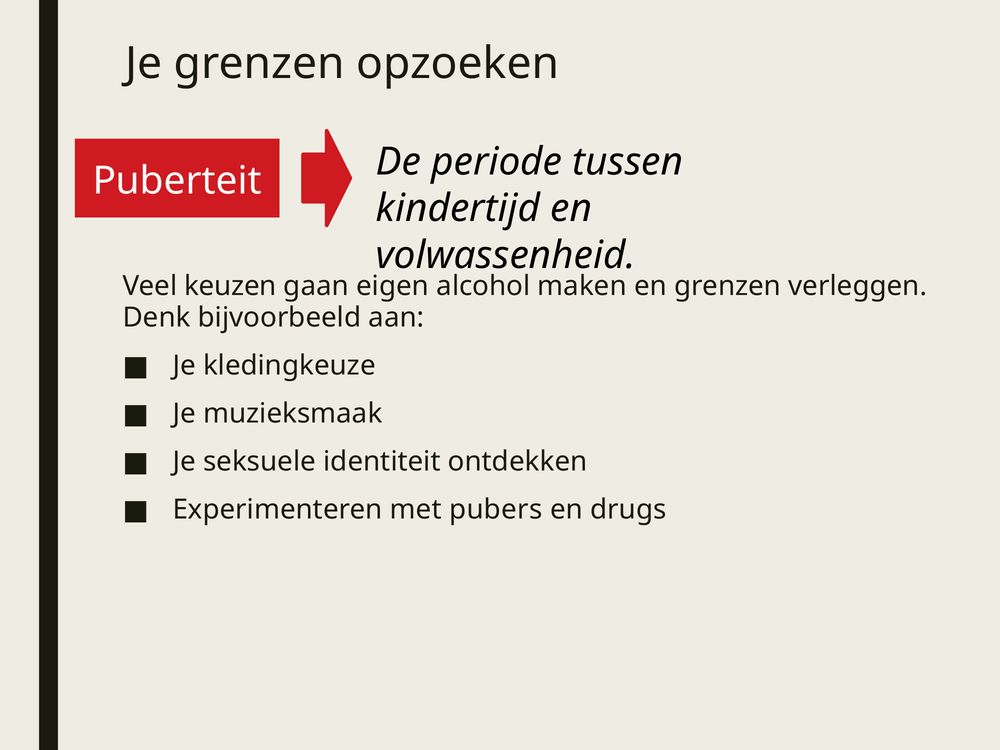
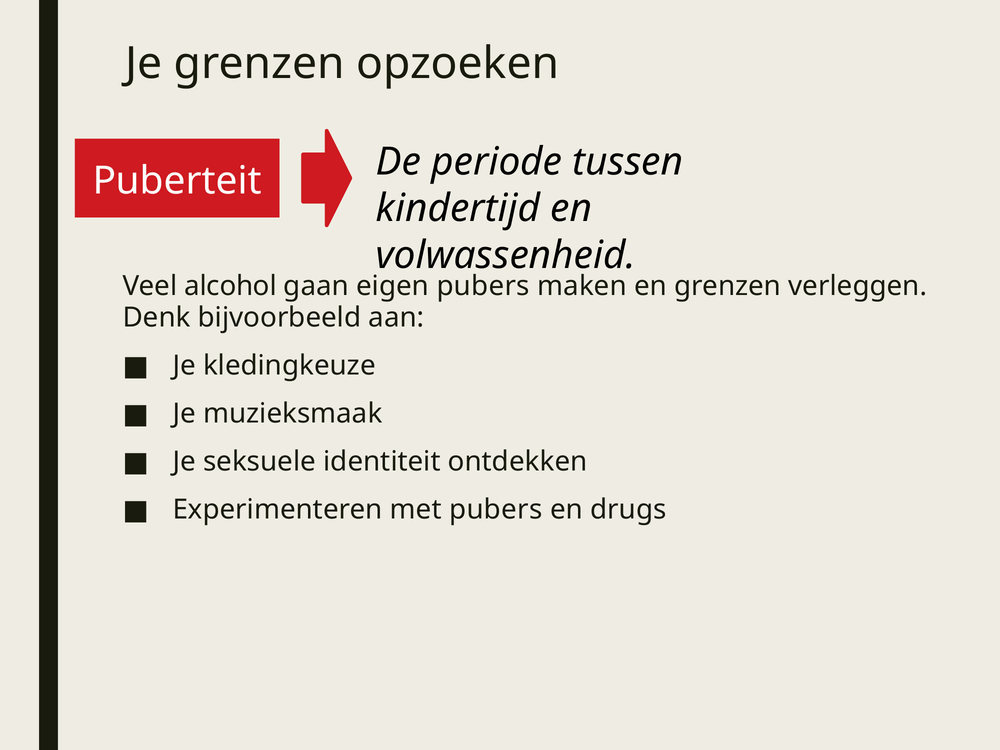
keuzen: keuzen -> alcohol (230, 286)
eigen alcohol: alcohol -> pubers (483, 286)
